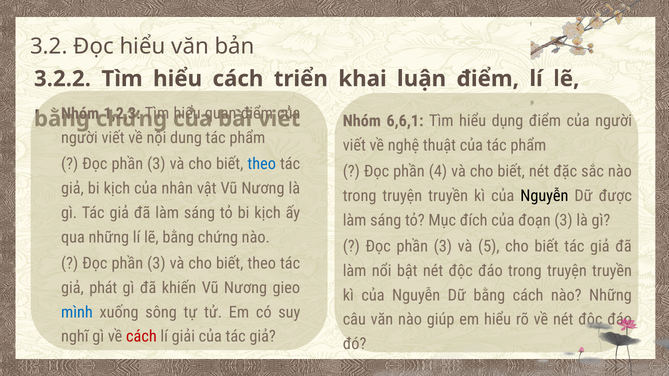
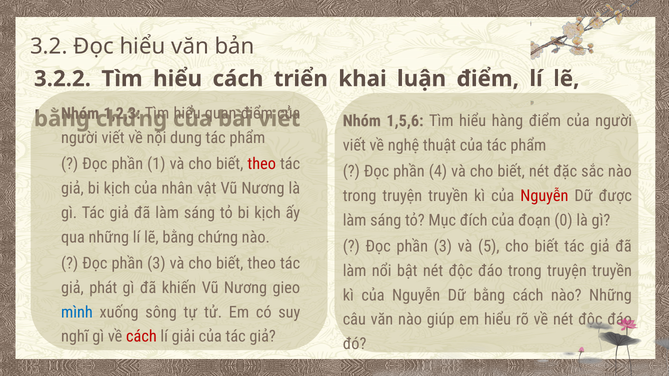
6,6,1: 6,6,1 -> 1,5,6 (405, 121)
dụng: dụng -> hàng (507, 121)
3: 3 -> 1 (156, 164)
theo colour: blue -> red (262, 164)
Nguyễn colour: black -> red (544, 196)
đoạn 3: 3 -> 0 (563, 220)
